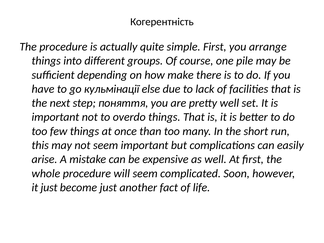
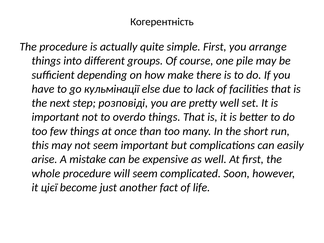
поняття: поняття -> розповіді (123, 103)
it just: just -> цієї (49, 187)
